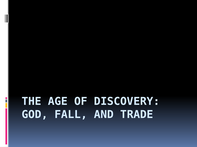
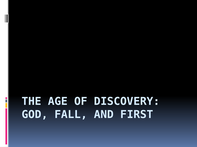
TRADE: TRADE -> FIRST (137, 115)
